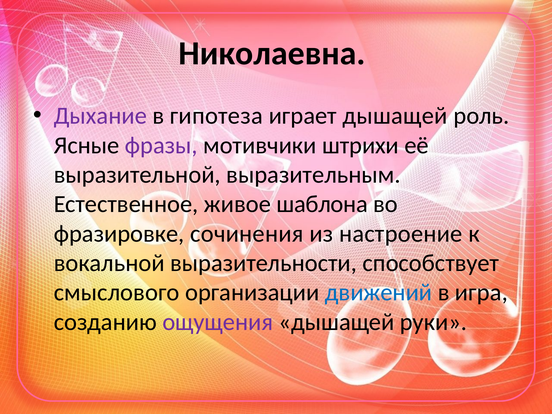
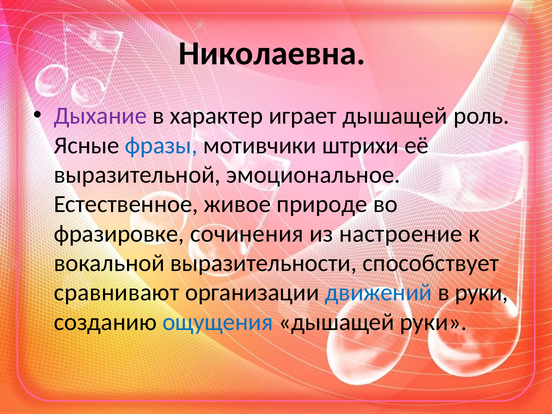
гипотеза: гипотеза -> характер (216, 116)
фразы colour: purple -> blue (161, 145)
выразительным: выразительным -> эмоциональное (313, 175)
шаблона: шаблона -> природе (322, 204)
смыслового: смыслового -> сравнивают (117, 292)
в игра: игра -> руки (482, 292)
ощущения colour: purple -> blue (218, 322)
